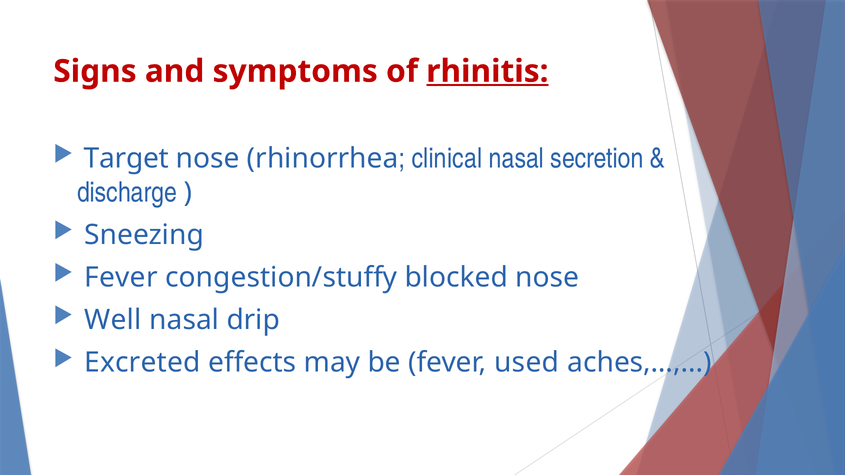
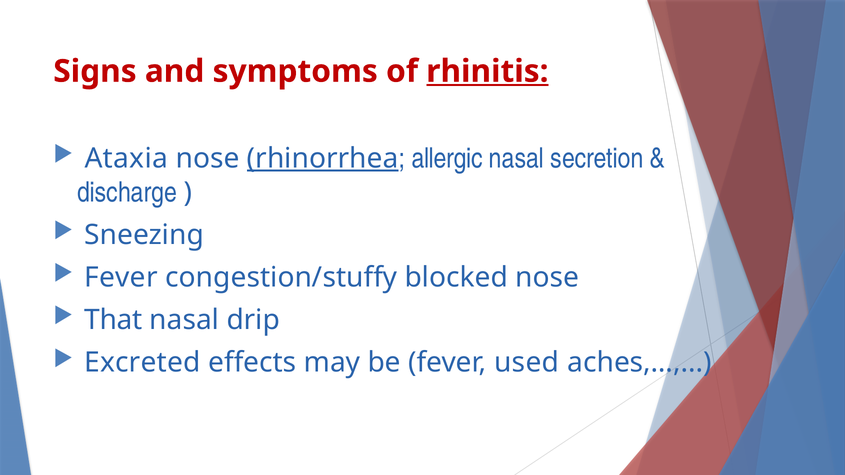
Target: Target -> Ataxia (126, 159)
rhinorrhea underline: none -> present (323, 159)
clinical: clinical -> allergic (447, 159)
Well: Well -> That (113, 320)
